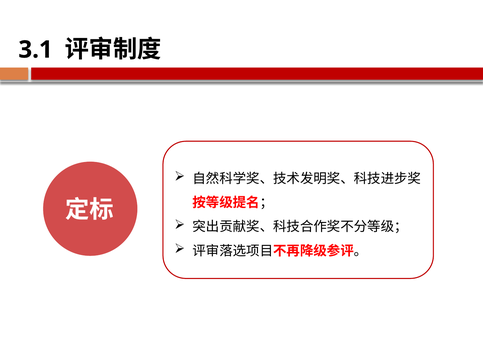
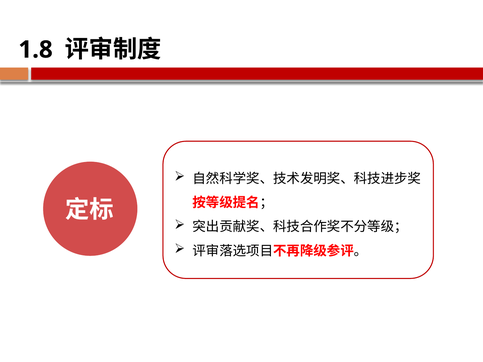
3.1: 3.1 -> 1.8 (36, 50)
